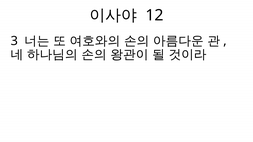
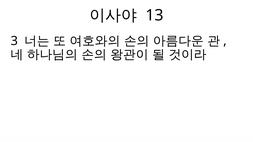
12: 12 -> 13 (154, 15)
